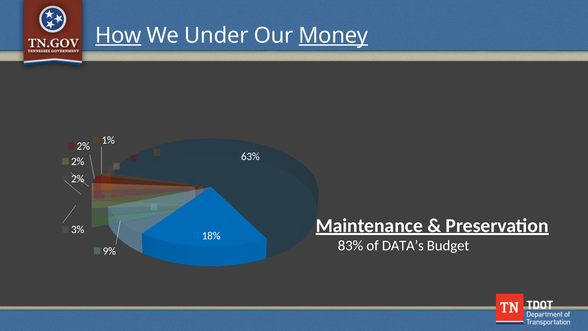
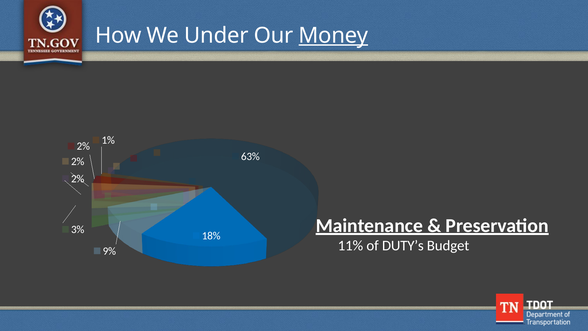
How underline: present -> none (118, 36)
83%: 83% -> 11% (350, 246)
DATA’s: DATA’s -> DUTY’s (403, 246)
